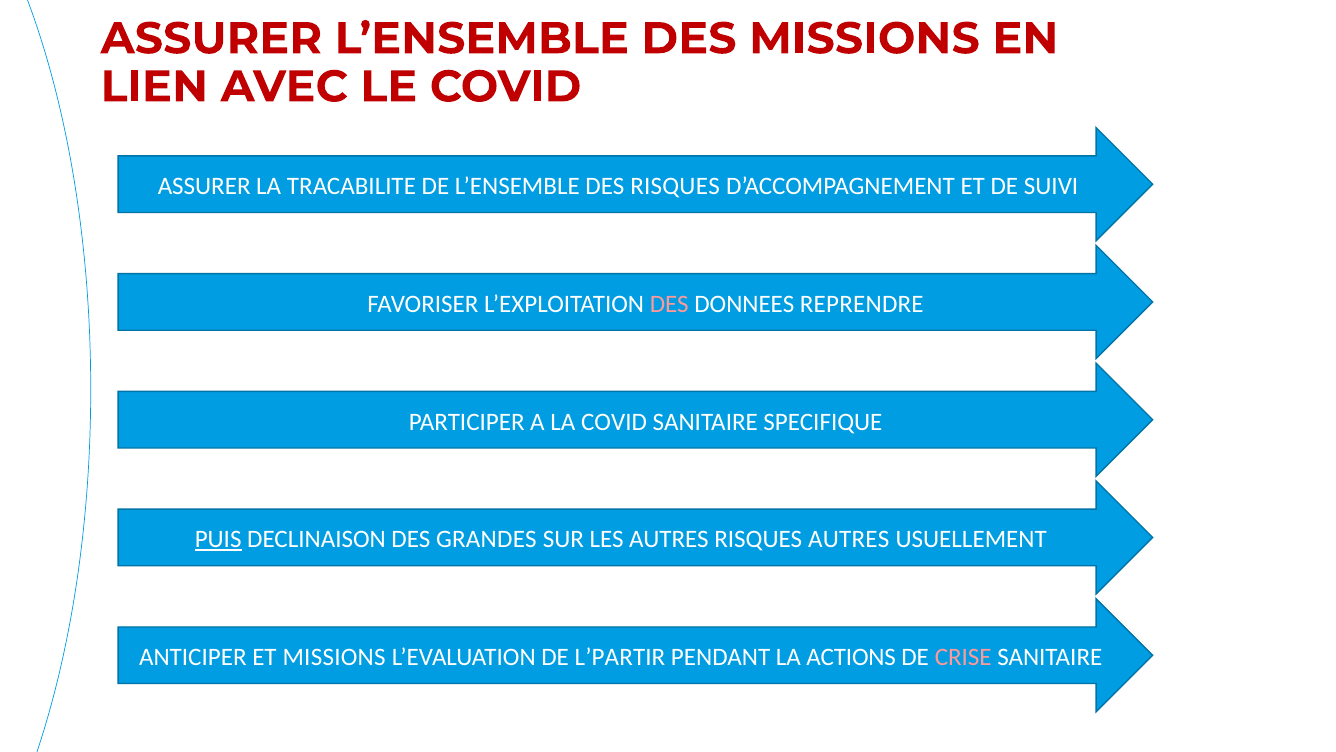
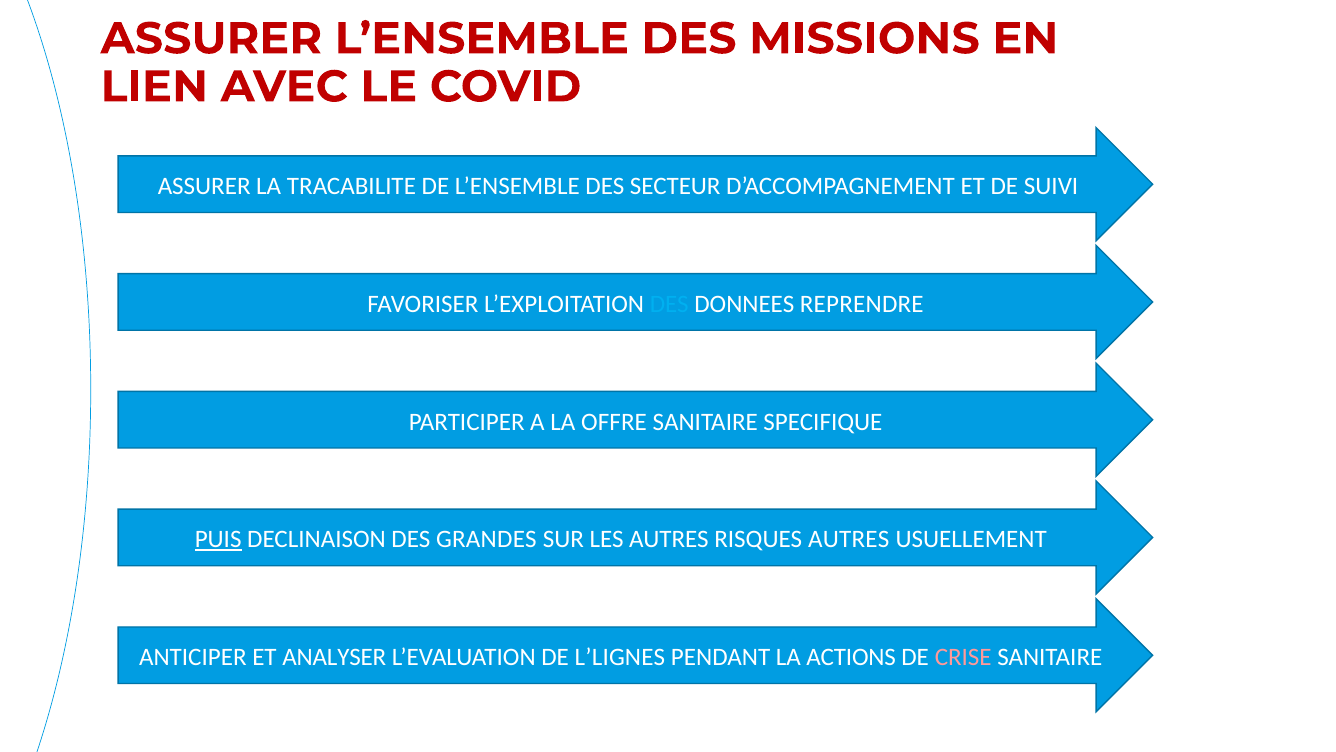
DES RISQUES: RISQUES -> SECTEUR (675, 186)
DES colour: pink -> light blue (669, 305)
LA COVID: COVID -> OFFRE (614, 422)
ET MISSIONS: MISSIONS -> ANALYSER (334, 657)
L’PARTIR: L’PARTIR -> L’LIGNES (620, 657)
